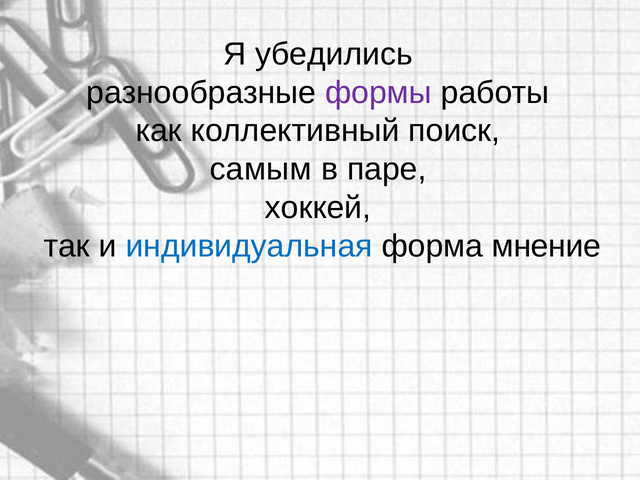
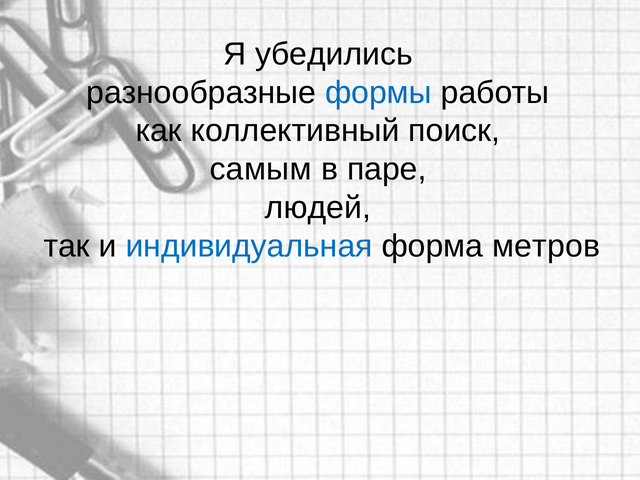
формы colour: purple -> blue (378, 92)
хоккей: хоккей -> людей (318, 208)
мнение: мнение -> метров (546, 246)
